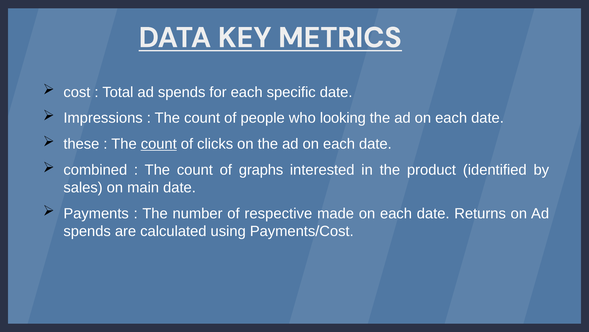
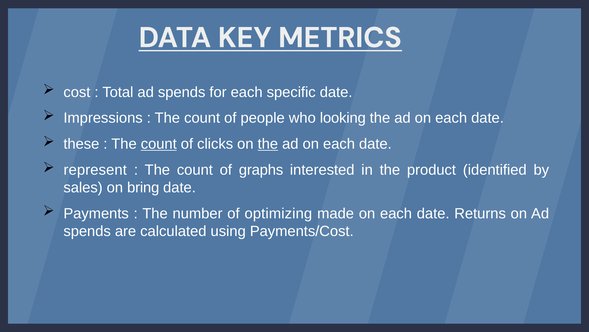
the underline: none -> present (268, 144)
combined: combined -> represent (95, 170)
main: main -> bring (143, 187)
respective: respective -> optimizing (278, 213)
